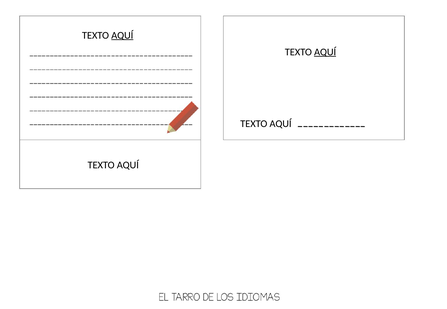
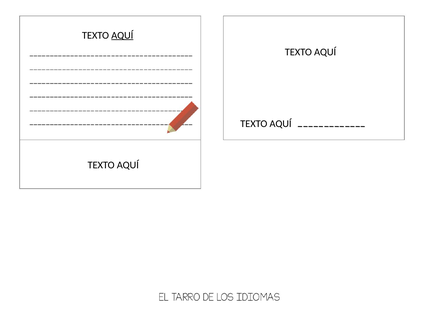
AQUÍ underline: present -> none (325, 52)
